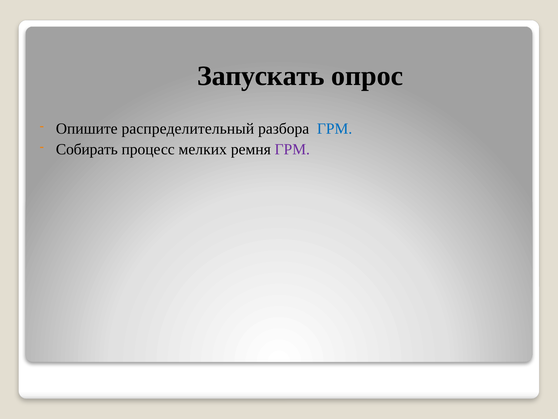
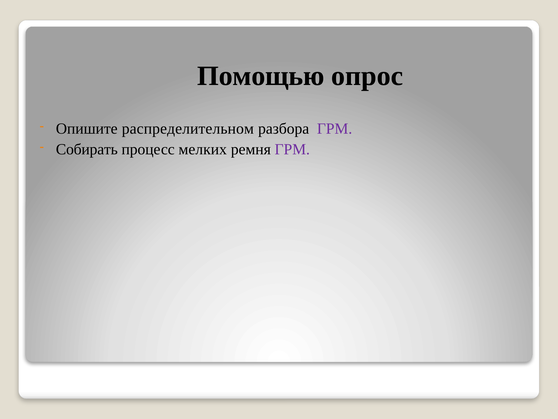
Запускать: Запускать -> Помощью (261, 76)
распределительный: распределительный -> распределительном (188, 129)
ГРМ colour: blue -> purple (335, 129)
